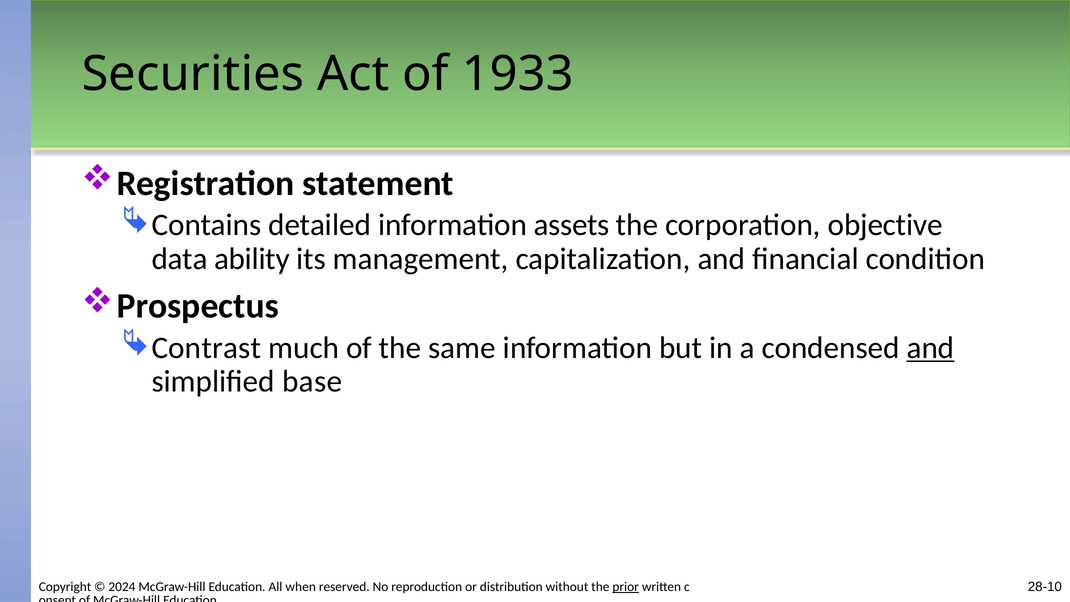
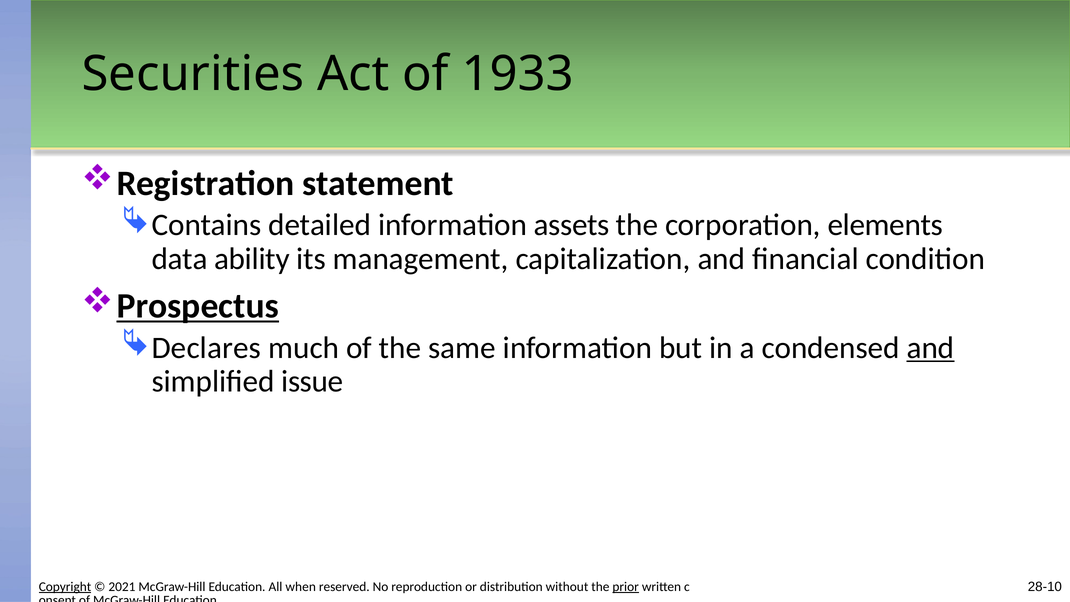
objective: objective -> elements (885, 225)
Prospectus underline: none -> present (198, 306)
Contrast: Contrast -> Declares (206, 348)
base: base -> issue (312, 381)
Copyright underline: none -> present (65, 587)
2024: 2024 -> 2021 (122, 587)
